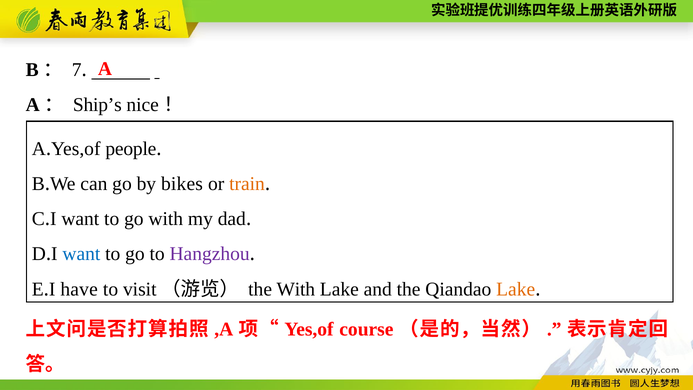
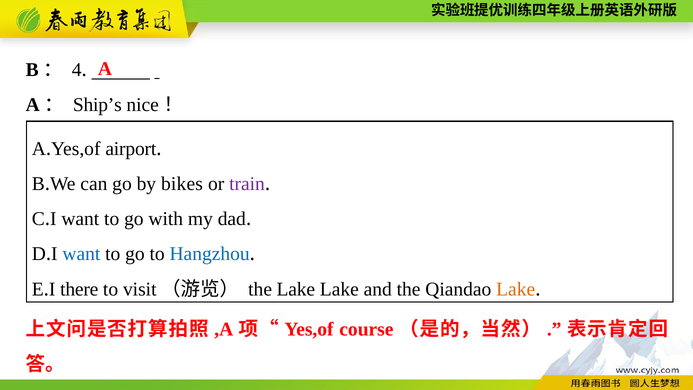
7: 7 -> 4 (77, 70)
people: people -> airport (131, 149)
train colour: orange -> purple (247, 184)
Hangzhou colour: purple -> blue (210, 254)
have: have -> there (79, 289)
the With: With -> Lake (296, 289)
